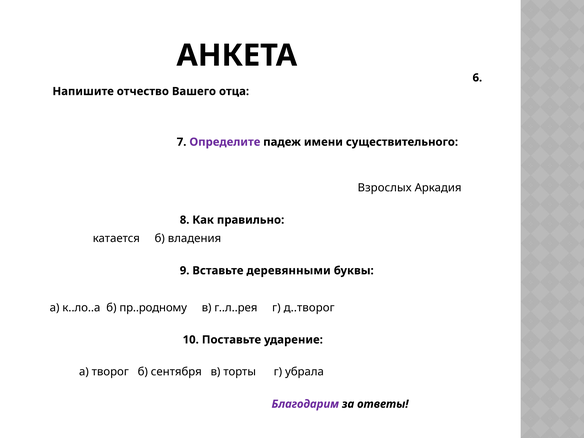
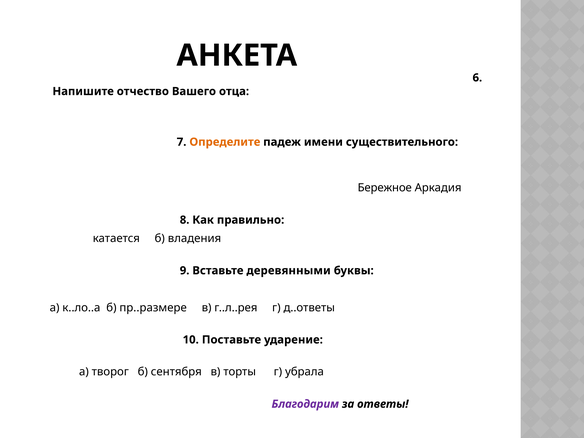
Определите colour: purple -> orange (225, 142)
Взрослых: Взрослых -> Бережное (385, 188)
пр..родному: пр..родному -> пр..размере (153, 308)
д..творог: д..творог -> д..ответы (309, 308)
